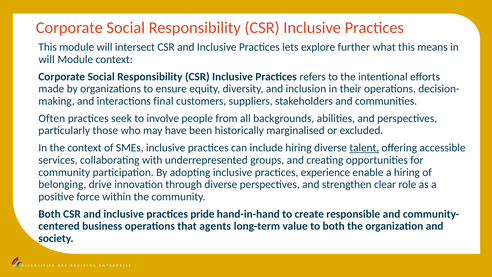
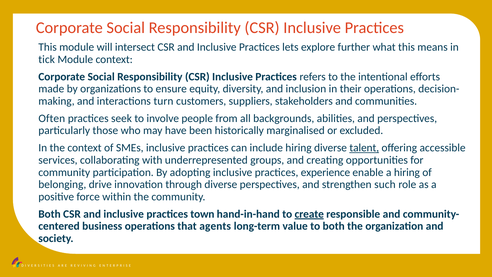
will: will -> tick (47, 59)
final: final -> turn (163, 101)
clear: clear -> such (385, 184)
pride: pride -> town (202, 214)
create underline: none -> present (309, 214)
